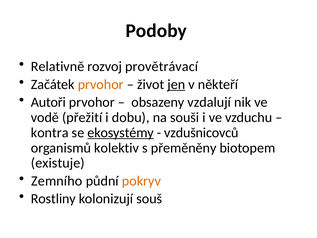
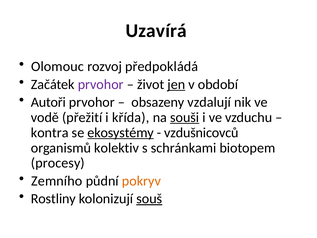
Podoby: Podoby -> Uzavírá (156, 31)
Relativně: Relativně -> Olomouc (58, 67)
provětrávací: provětrávací -> předpokládá (162, 67)
prvohor colour: orange -> purple (101, 84)
někteří: někteří -> období (218, 84)
dobu: dobu -> křída (131, 117)
souši underline: none -> present (185, 117)
přeměněny: přeměněny -> schránkami (184, 148)
existuje: existuje -> procesy (58, 163)
souš underline: none -> present (149, 198)
